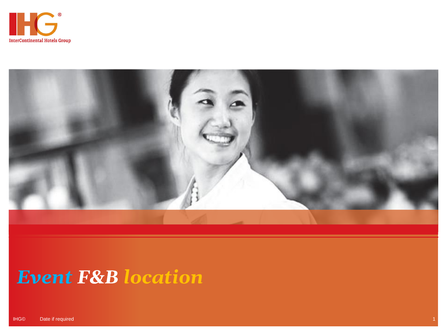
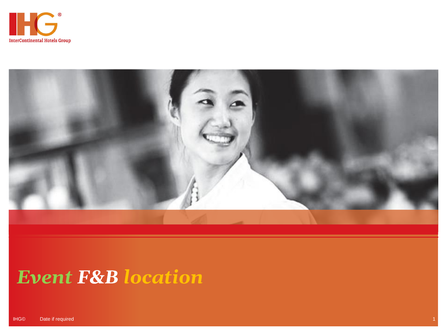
Event colour: light blue -> light green (45, 277)
